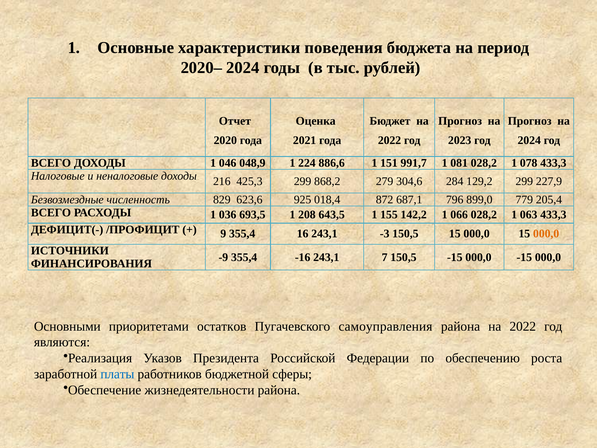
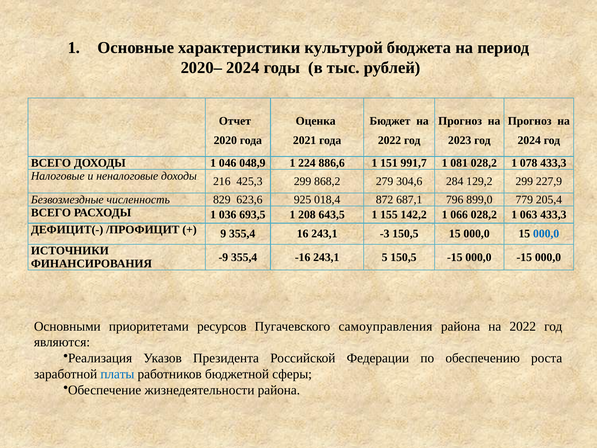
поведения: поведения -> культурой (344, 48)
000,0 colour: orange -> blue (546, 234)
7: 7 -> 5 (385, 257)
остатков: остатков -> ресурсов (222, 326)
